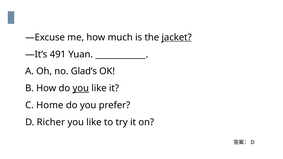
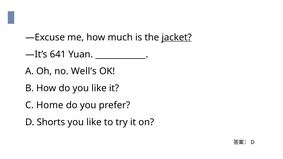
491: 491 -> 641 (58, 54)
Glad’s: Glad’s -> Well’s (84, 71)
you underline: present -> none (81, 88)
Richer: Richer -> Shorts (51, 122)
